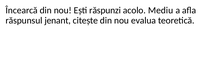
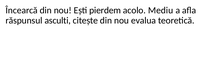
răspunzi: răspunzi -> pierdem (105, 10)
jenant: jenant -> asculti (58, 20)
